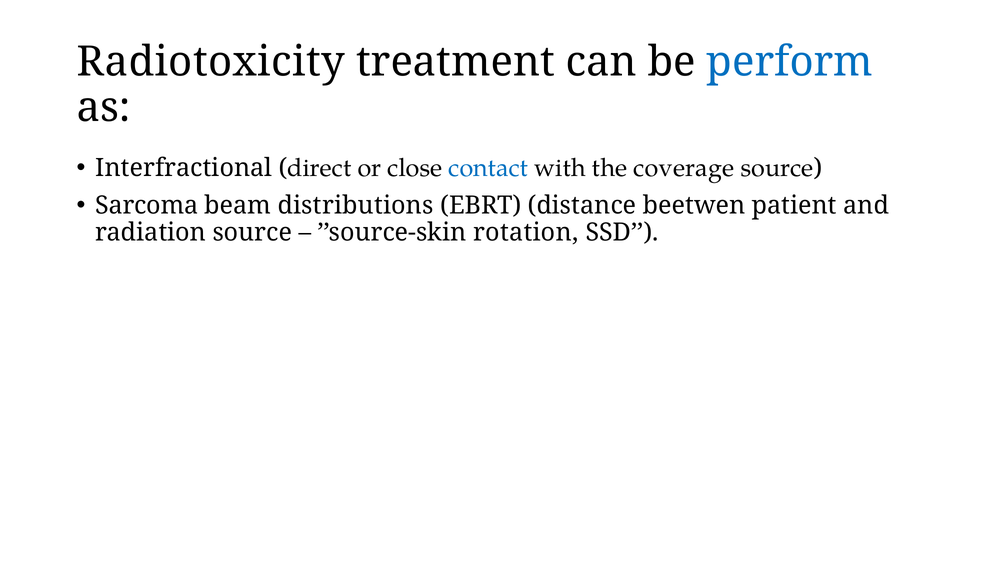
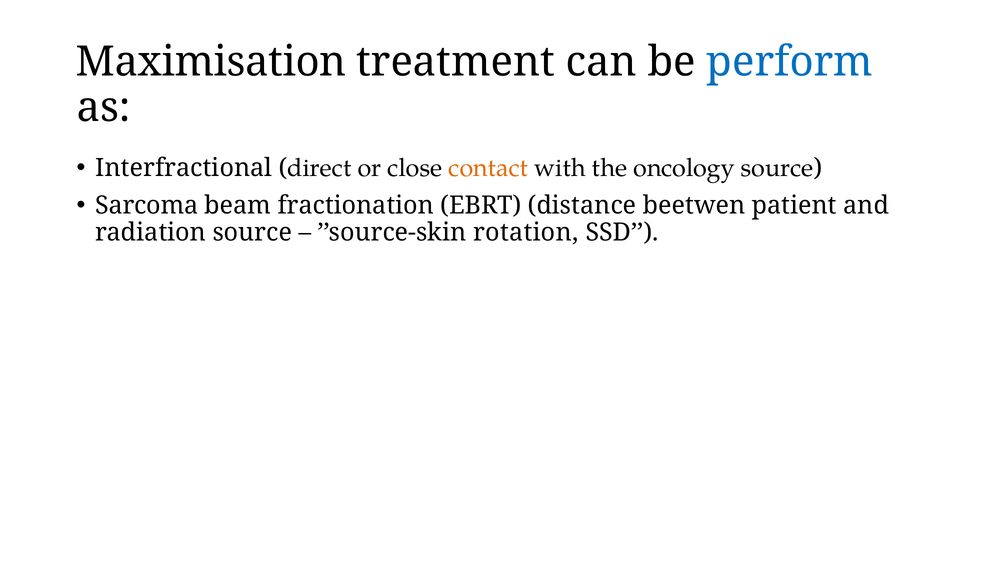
Radiotoxicity: Radiotoxicity -> Maximisation (211, 62)
contact colour: blue -> orange (488, 168)
coverage: coverage -> oncology (684, 168)
distributions: distributions -> fractionation (356, 205)
